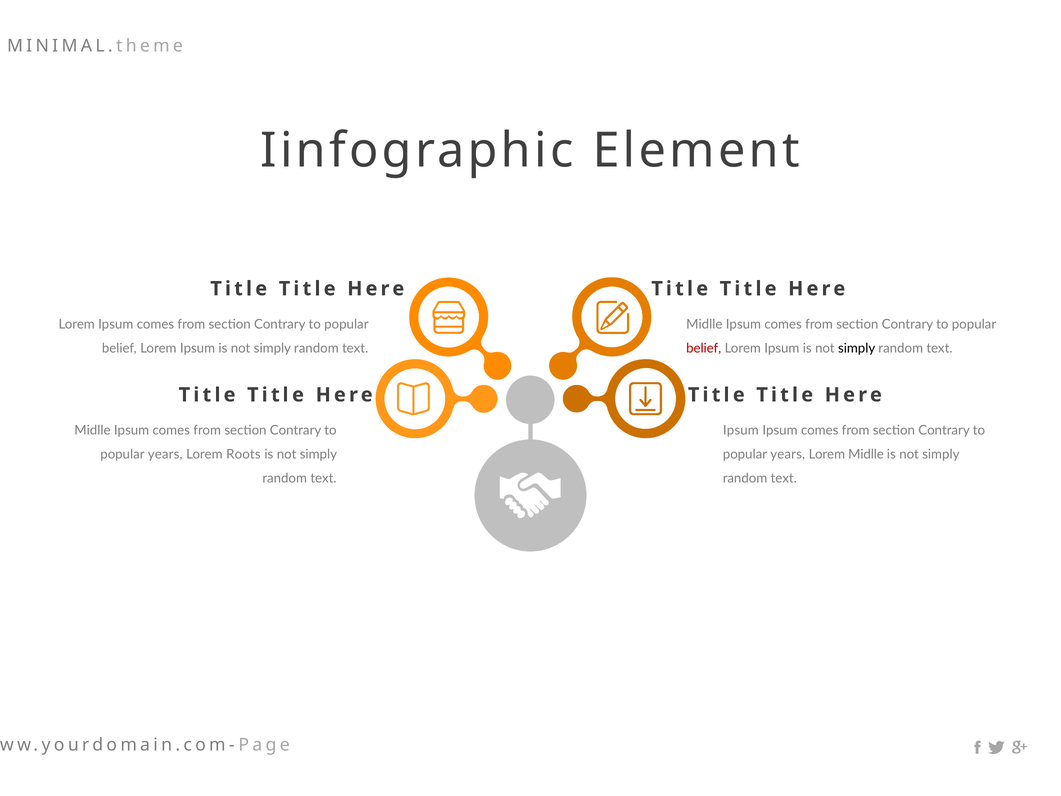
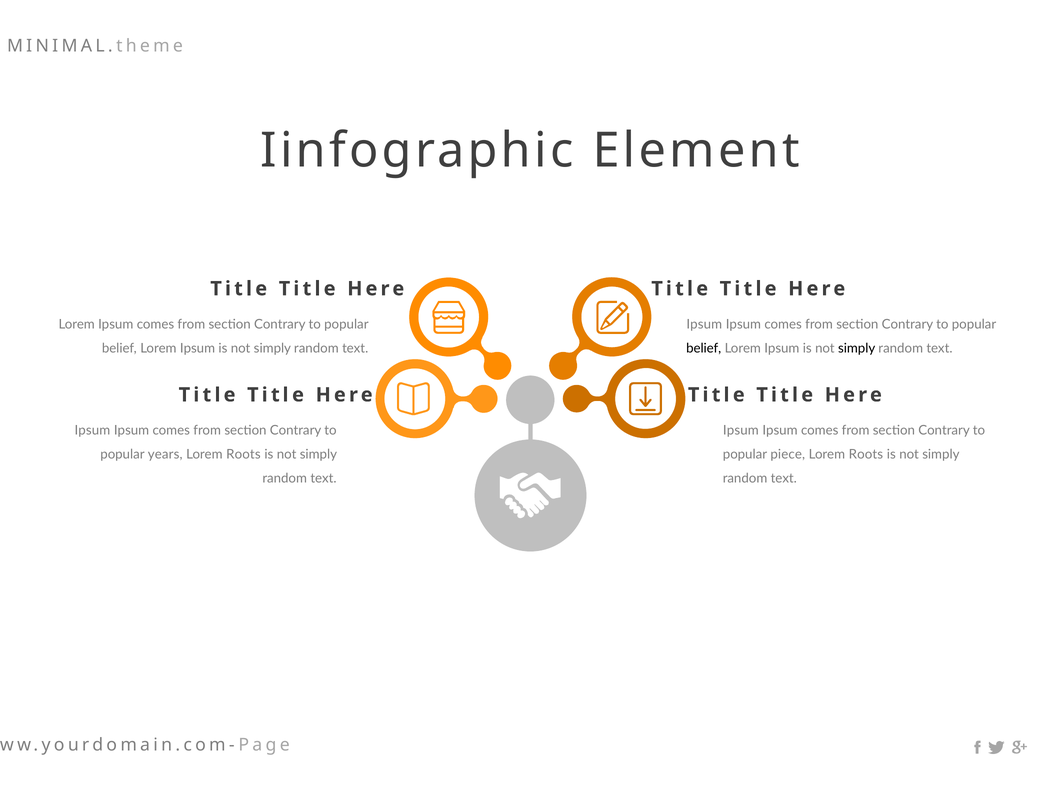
Midlle: Midlle -> Ipsum (704, 324)
belief colour: red -> black (704, 348)
Midlle: Midlle -> Ipsum (92, 430)
years: years -> piece (788, 454)
Midlle: Midlle -> Roots (866, 454)
